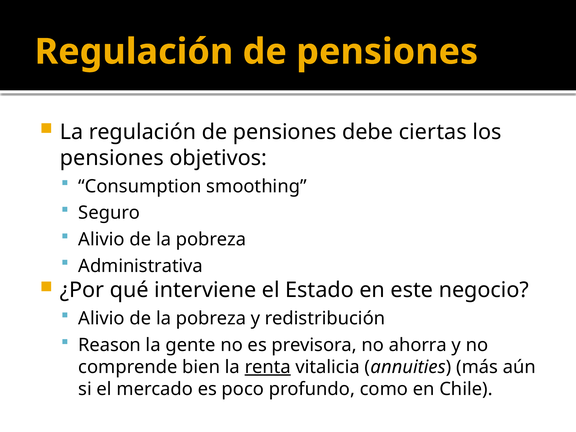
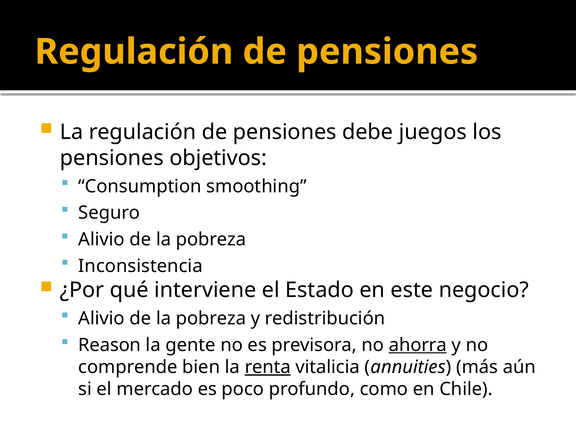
ciertas: ciertas -> juegos (433, 132)
Administrativa: Administrativa -> Inconsistencia (141, 266)
ahorra underline: none -> present (418, 345)
